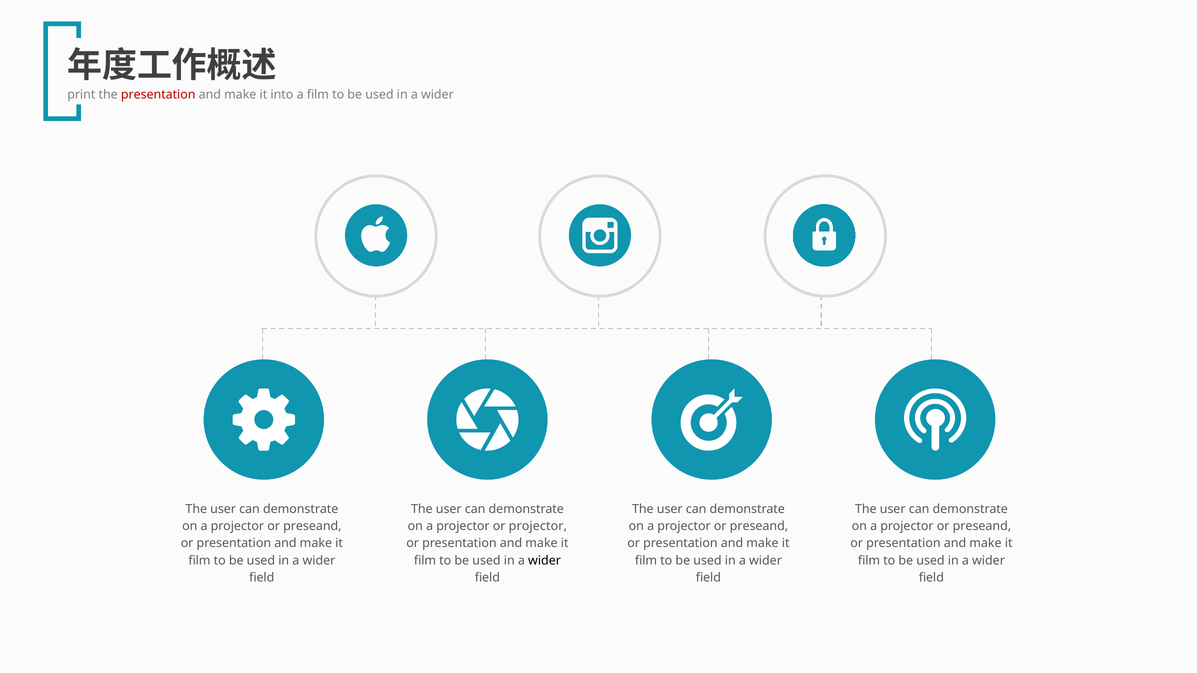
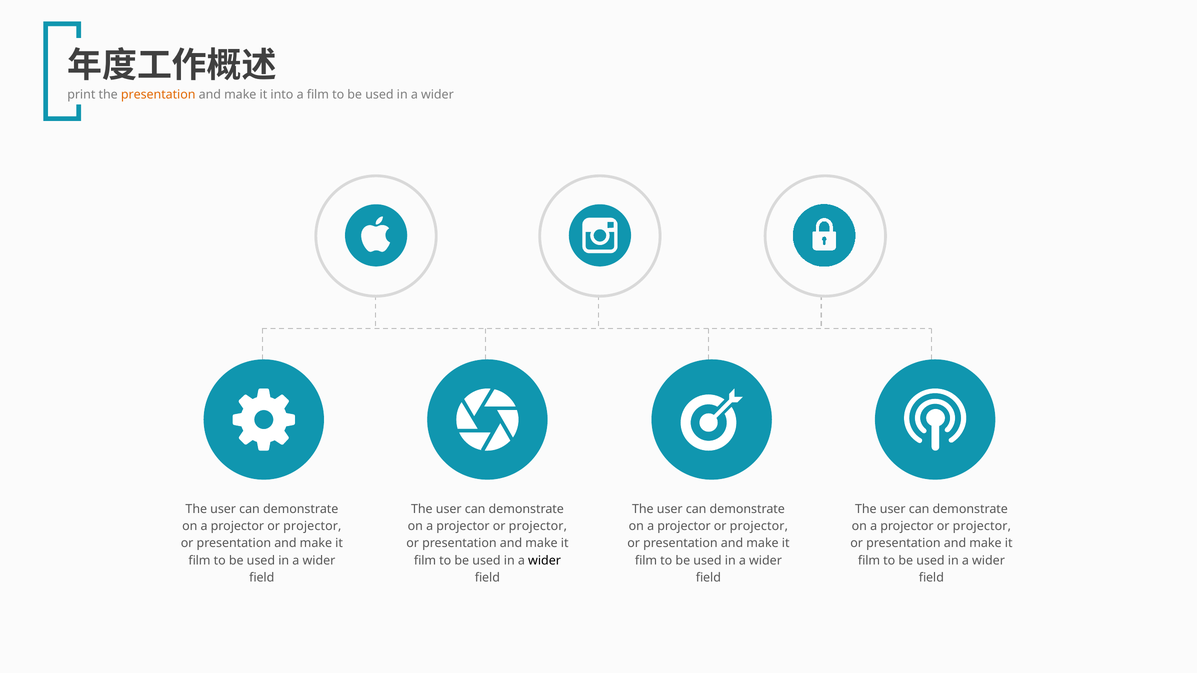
presentation colour: red -> orange (158, 95)
preseand: preseand -> projector (312, 527)
preseand: preseand -> projector (759, 527)
preseand: preseand -> projector (982, 527)
